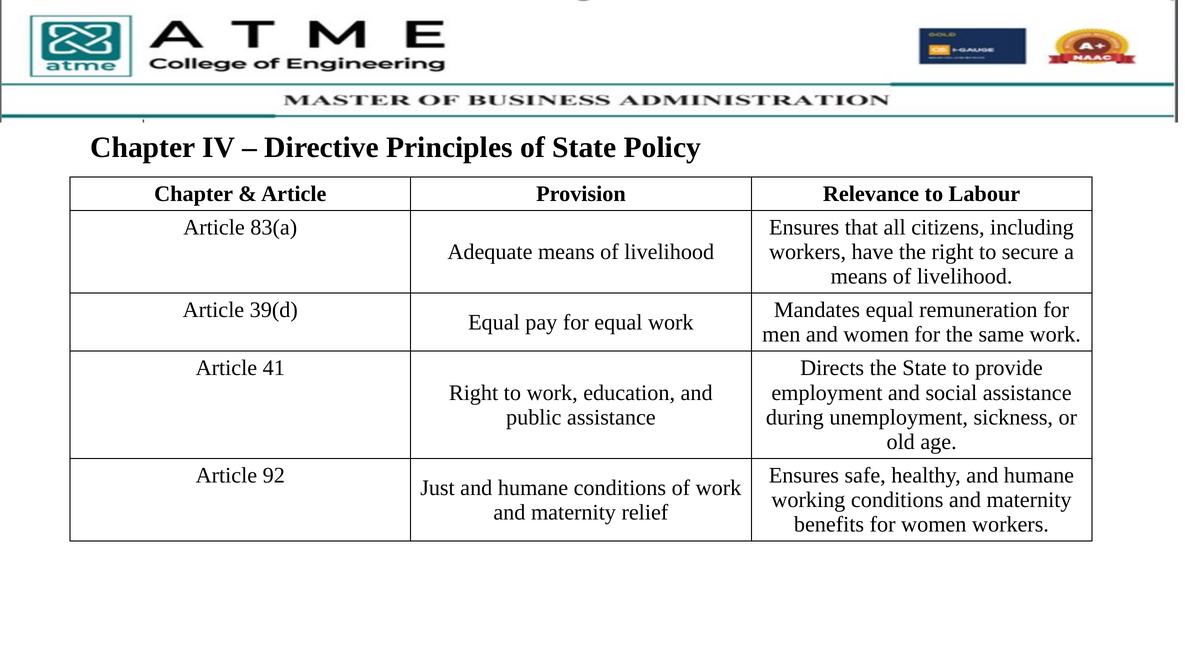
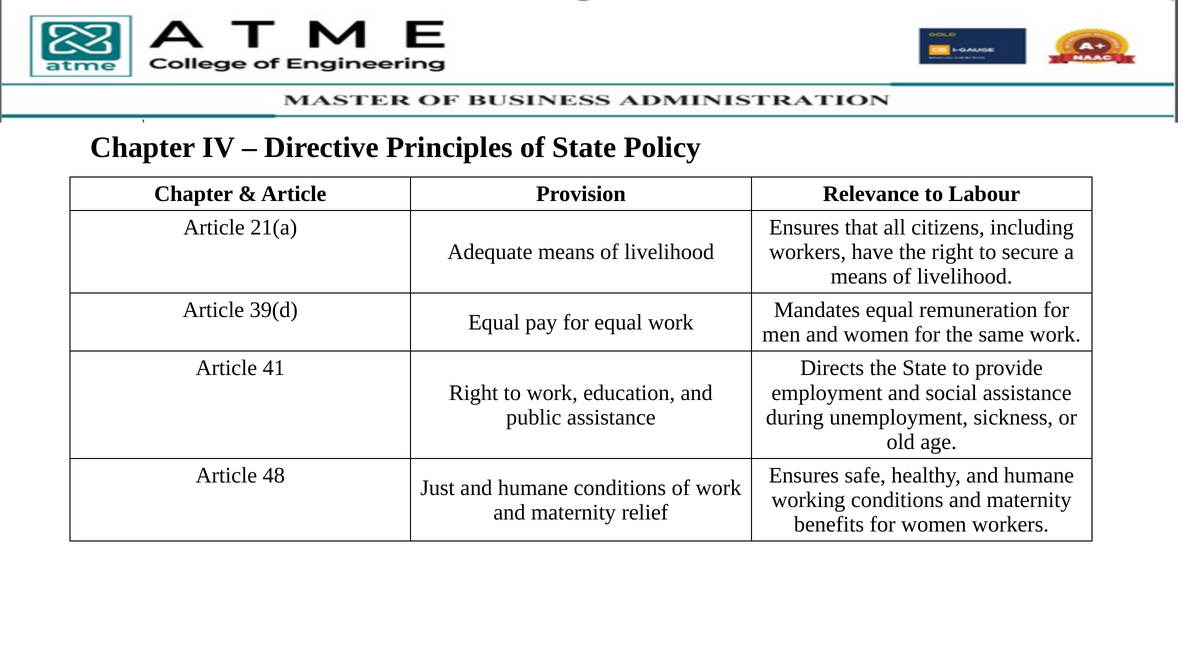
83(a: 83(a -> 21(a (274, 228)
92: 92 -> 48 (274, 476)
